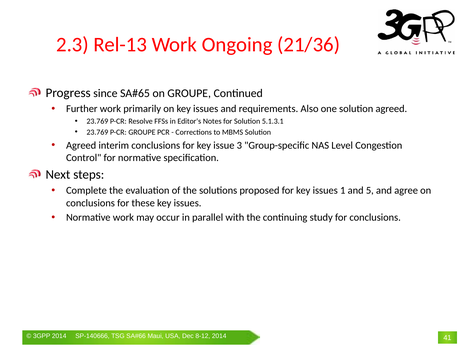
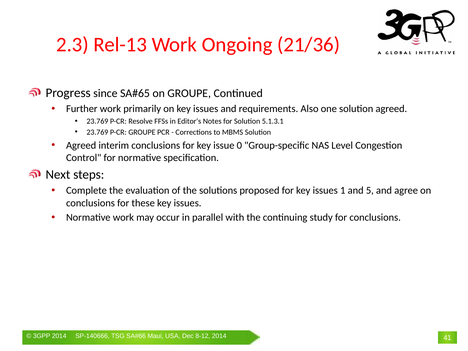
3: 3 -> 0 (239, 145)
